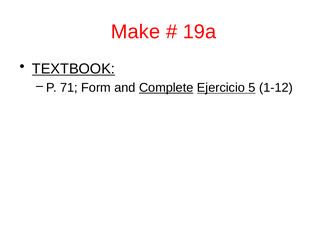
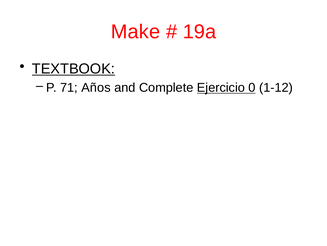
Form: Form -> Años (96, 87)
Complete underline: present -> none (166, 87)
5: 5 -> 0 (252, 87)
